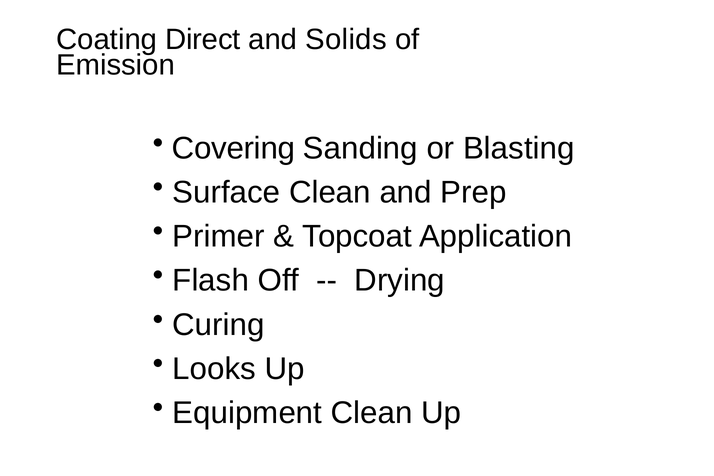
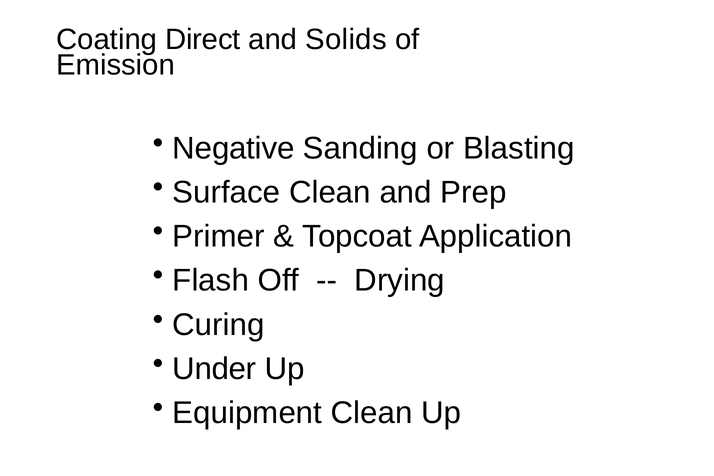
Covering: Covering -> Negative (233, 148)
Looks: Looks -> Under (214, 368)
